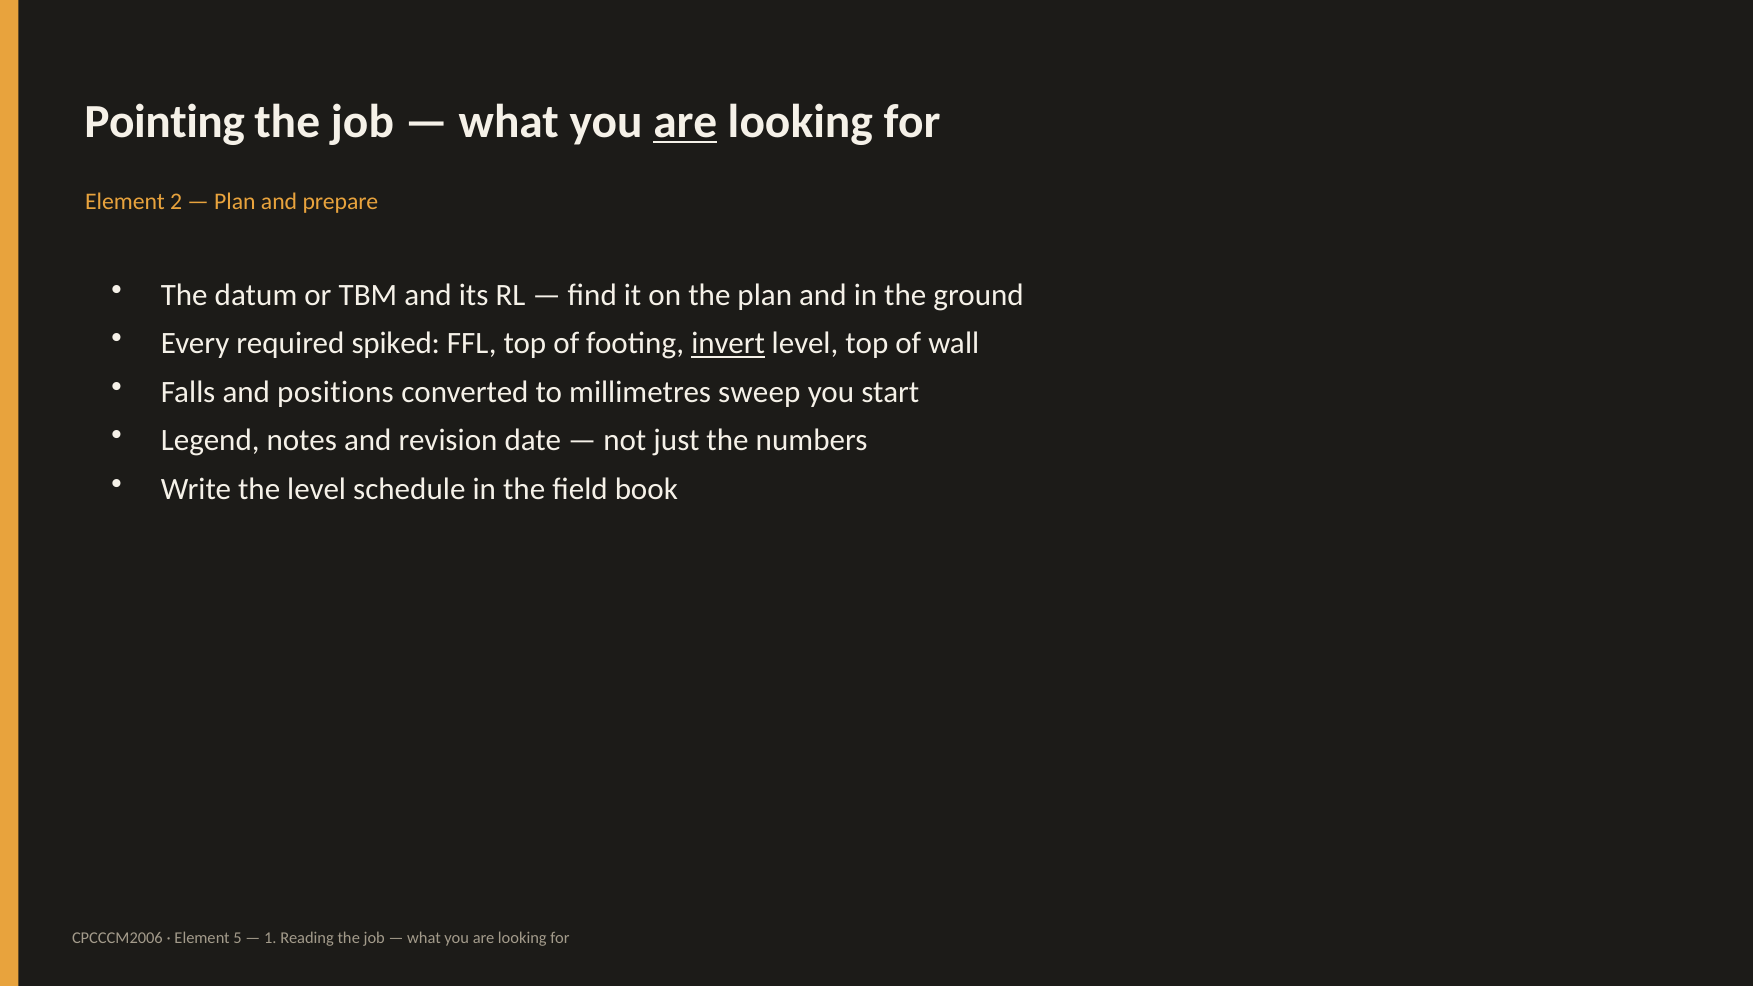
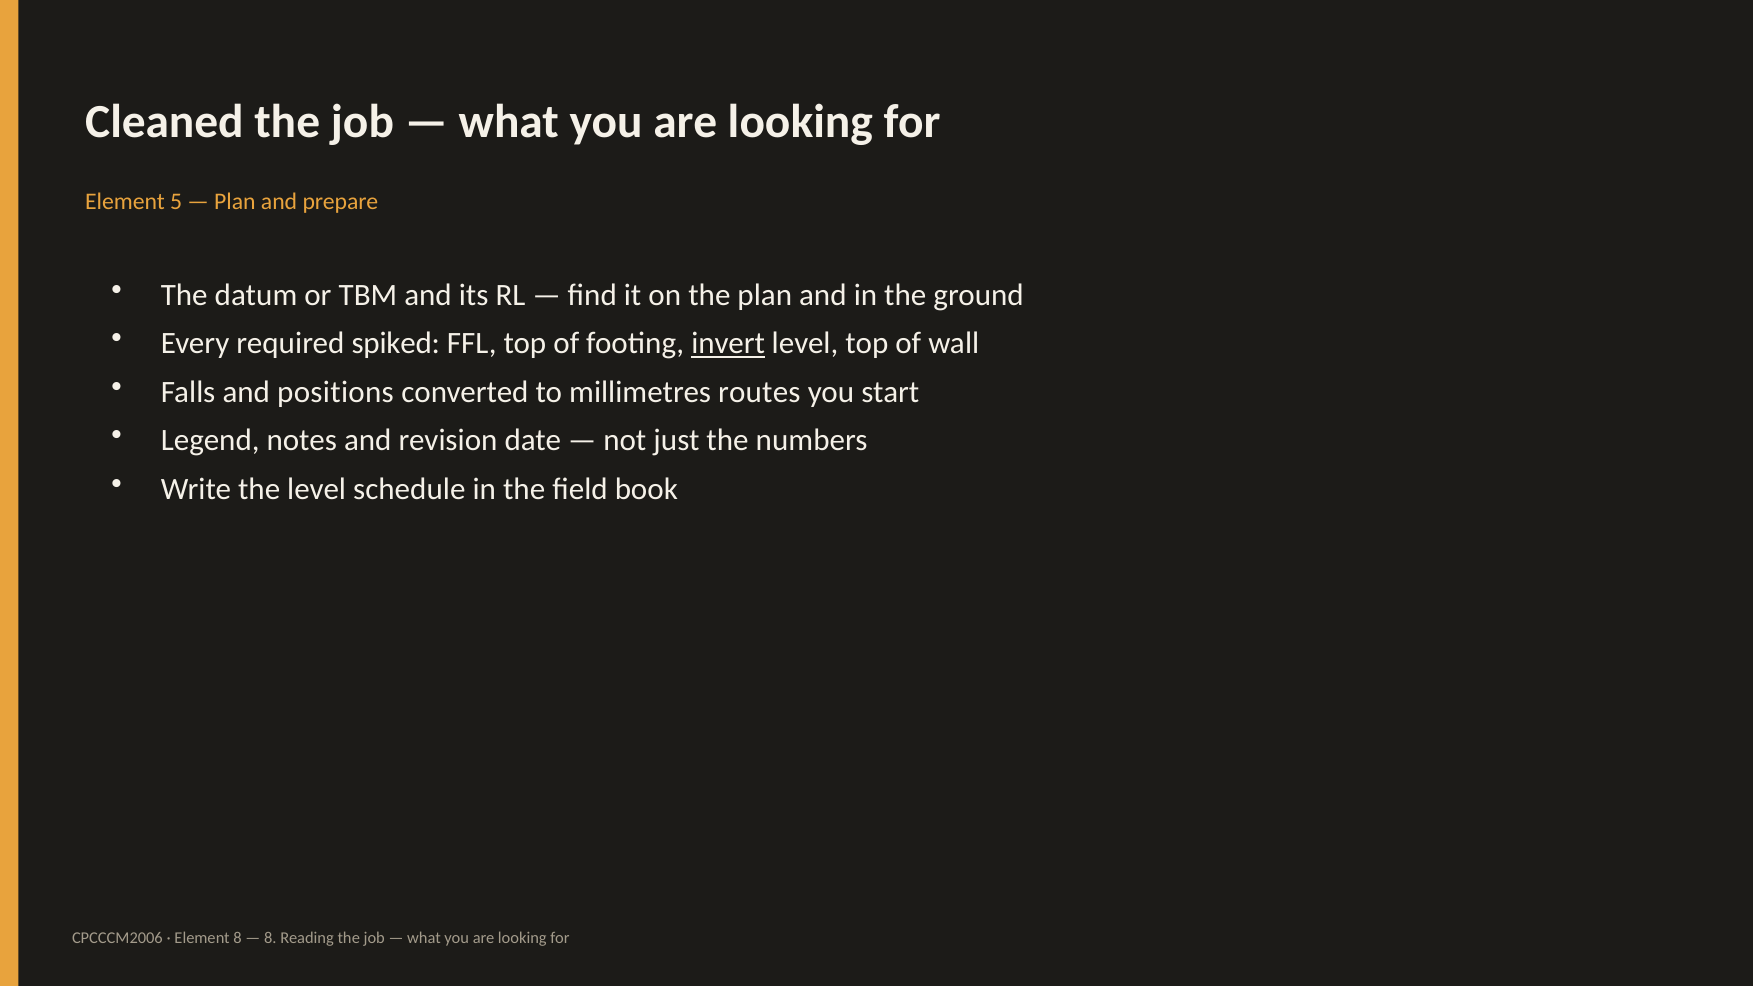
Pointing: Pointing -> Cleaned (164, 122)
are underline: present -> none (685, 122)
2: 2 -> 5 (176, 201)
sweep: sweep -> routes (759, 392)
Element 5: 5 -> 8 (238, 938)
1: 1 -> 8 (270, 938)
